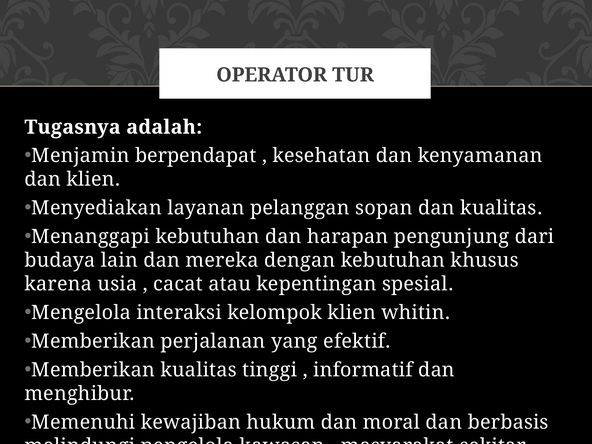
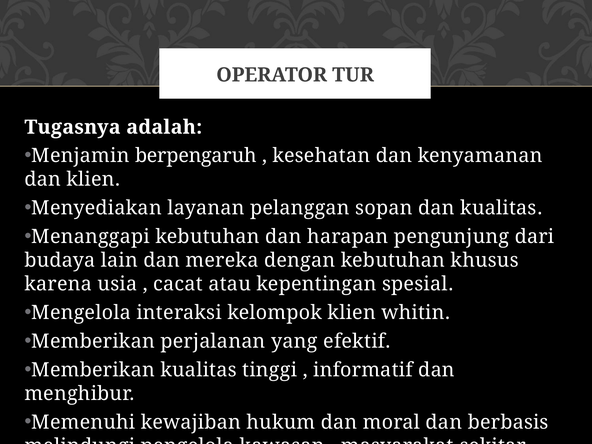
berpendapat: berpendapat -> berpengaruh (196, 156)
